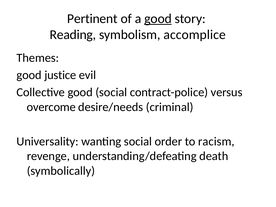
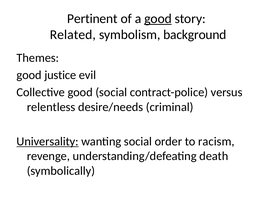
Reading: Reading -> Related (73, 35)
accomplice: accomplice -> background (195, 35)
overcome: overcome -> relentless (51, 107)
Universality underline: none -> present (48, 141)
